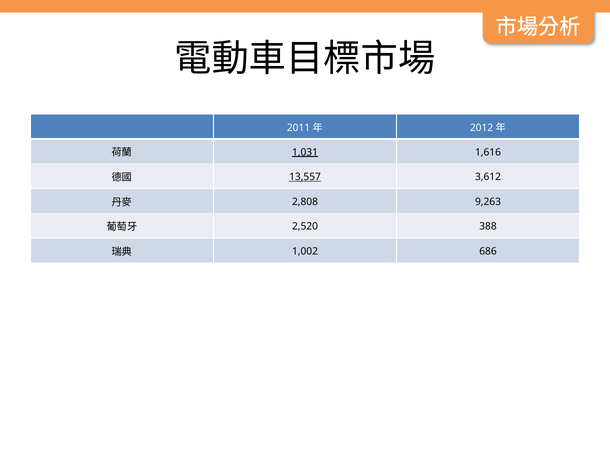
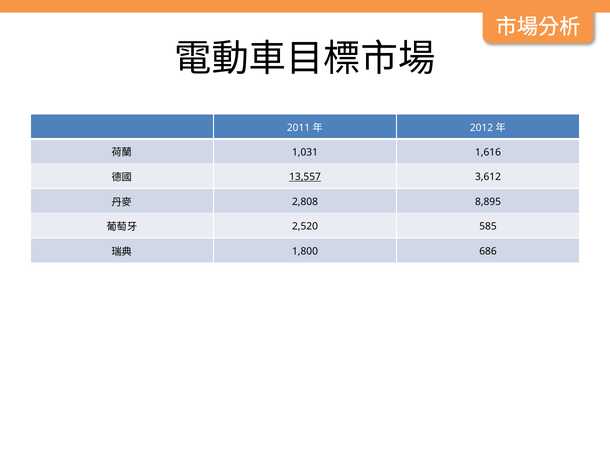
1,031 underline: present -> none (305, 152)
9,263: 9,263 -> 8,895 (488, 201)
388: 388 -> 585 (488, 226)
1,002: 1,002 -> 1,800 (305, 251)
